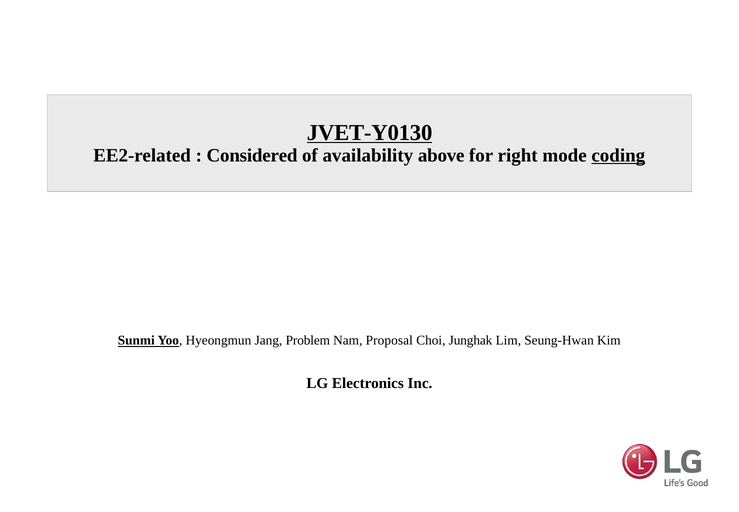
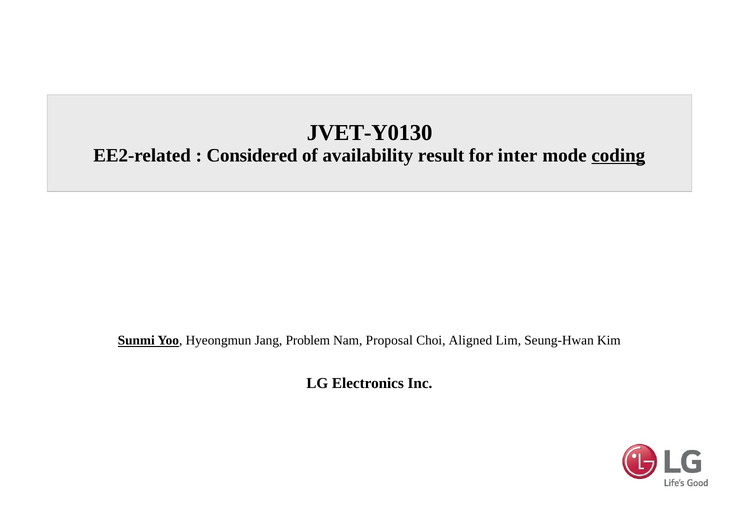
JVET-Y0130 underline: present -> none (370, 133)
above: above -> result (441, 155)
right: right -> inter (518, 155)
Junghak: Junghak -> Aligned (470, 340)
